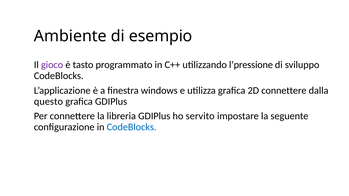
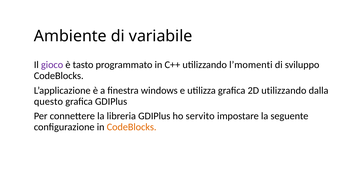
esempio: esempio -> variabile (161, 36)
l’pressione: l’pressione -> l’momenti (251, 65)
2D connettere: connettere -> utilizzando (284, 91)
CodeBlocks colour: blue -> orange (132, 127)
